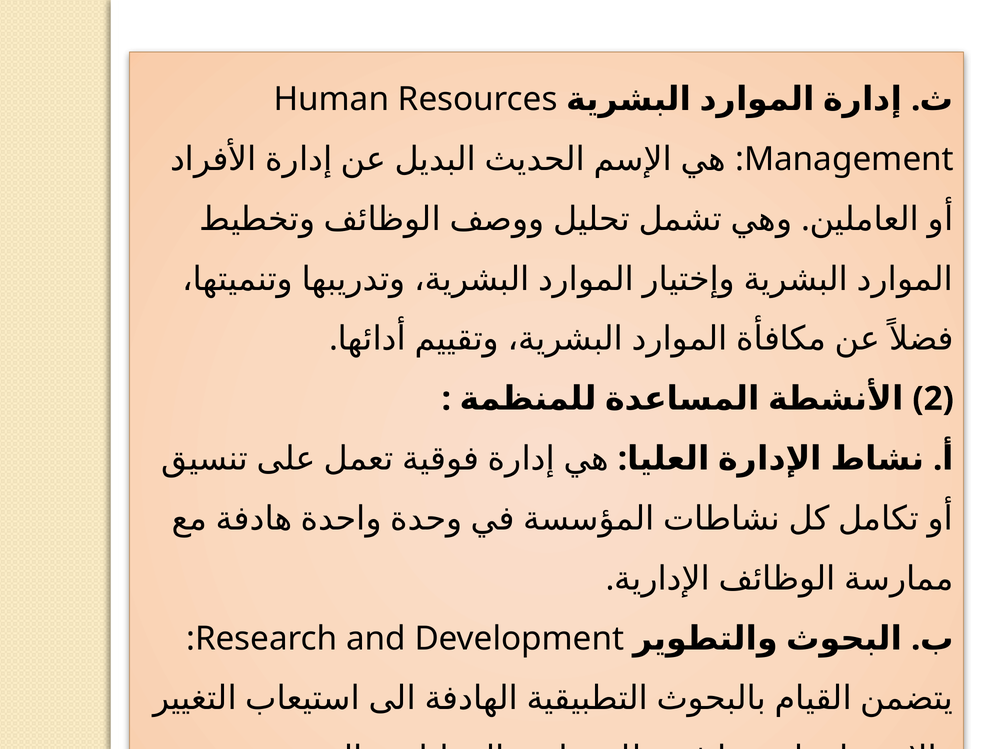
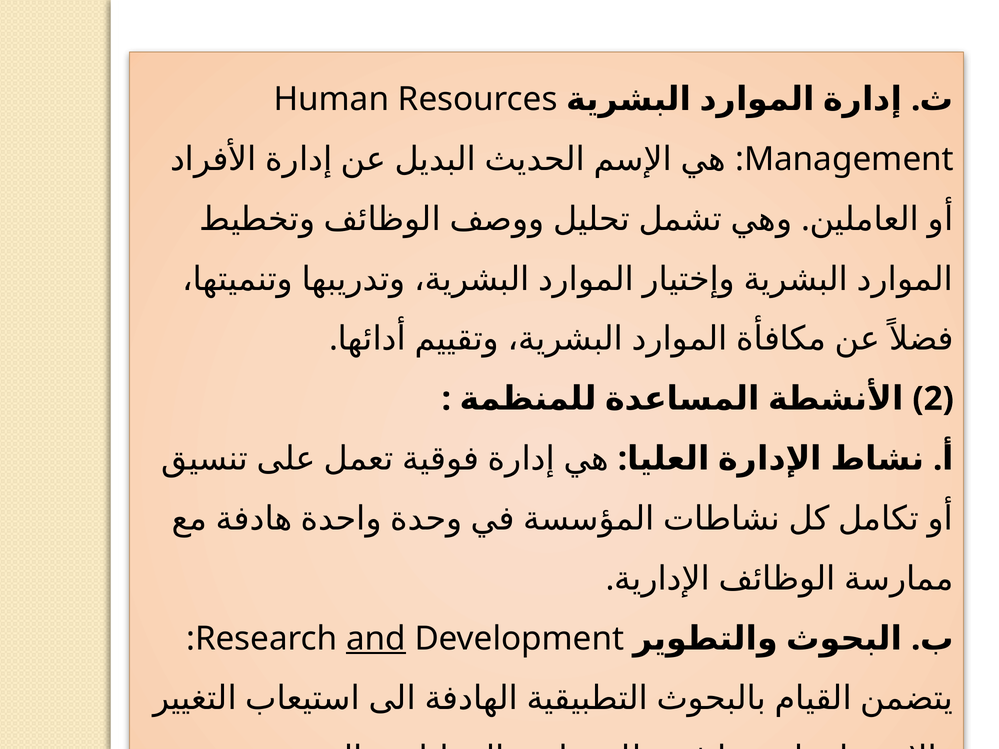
and underline: none -> present (376, 639)
